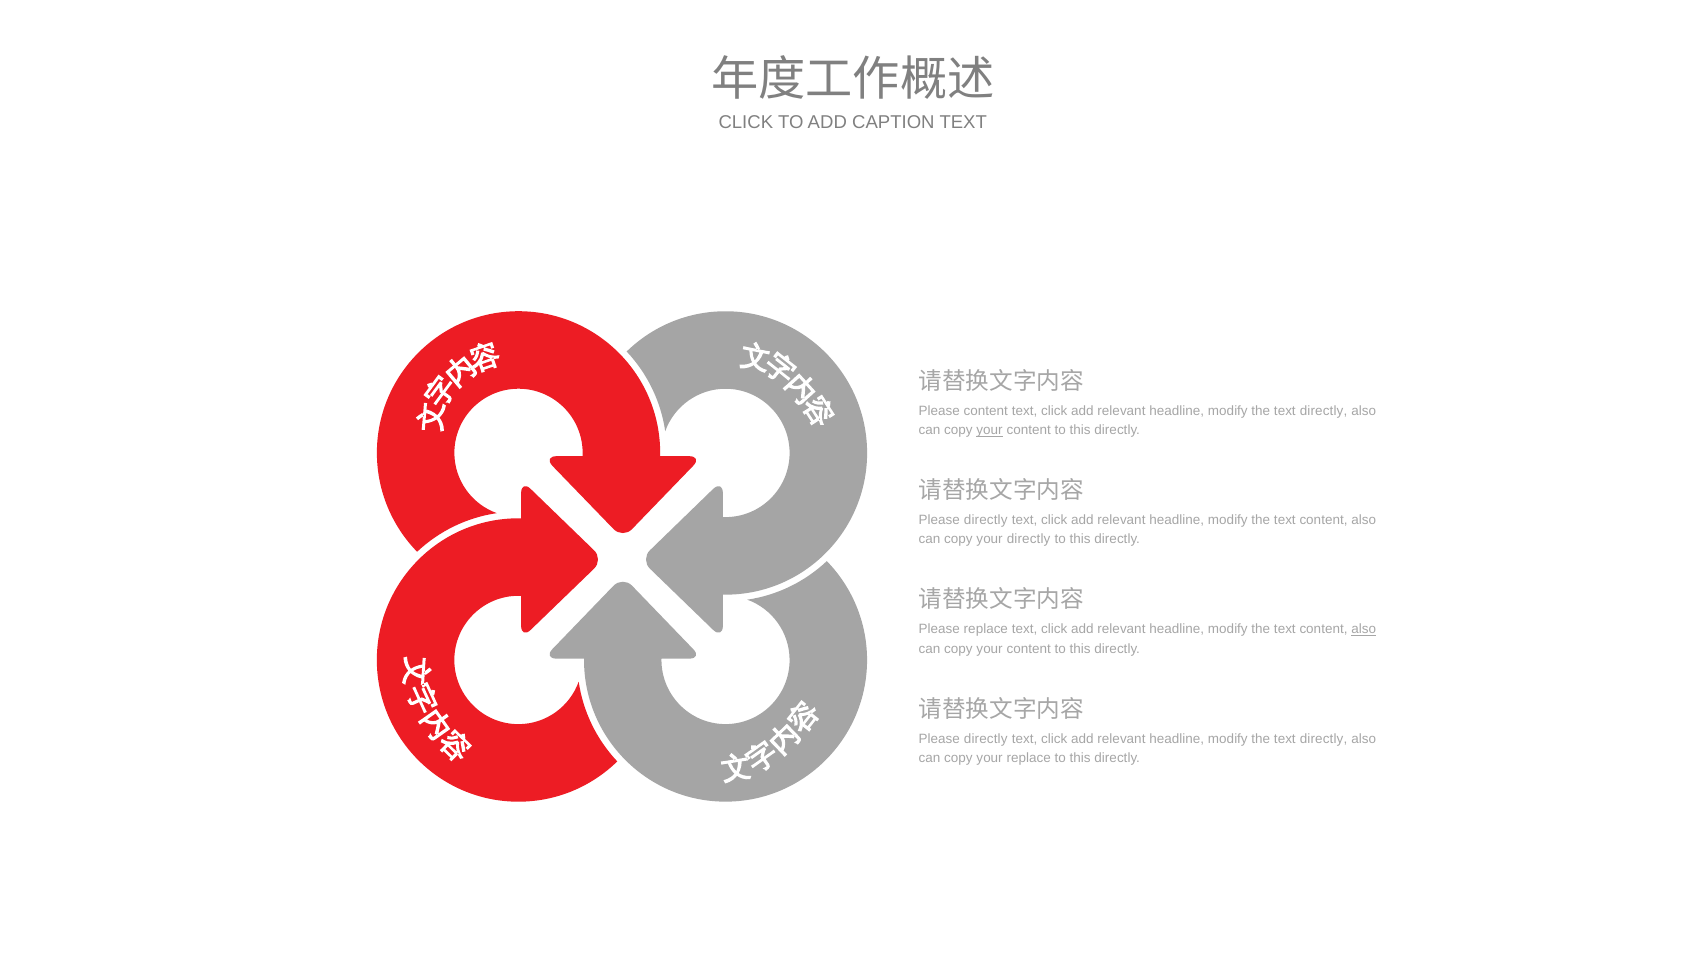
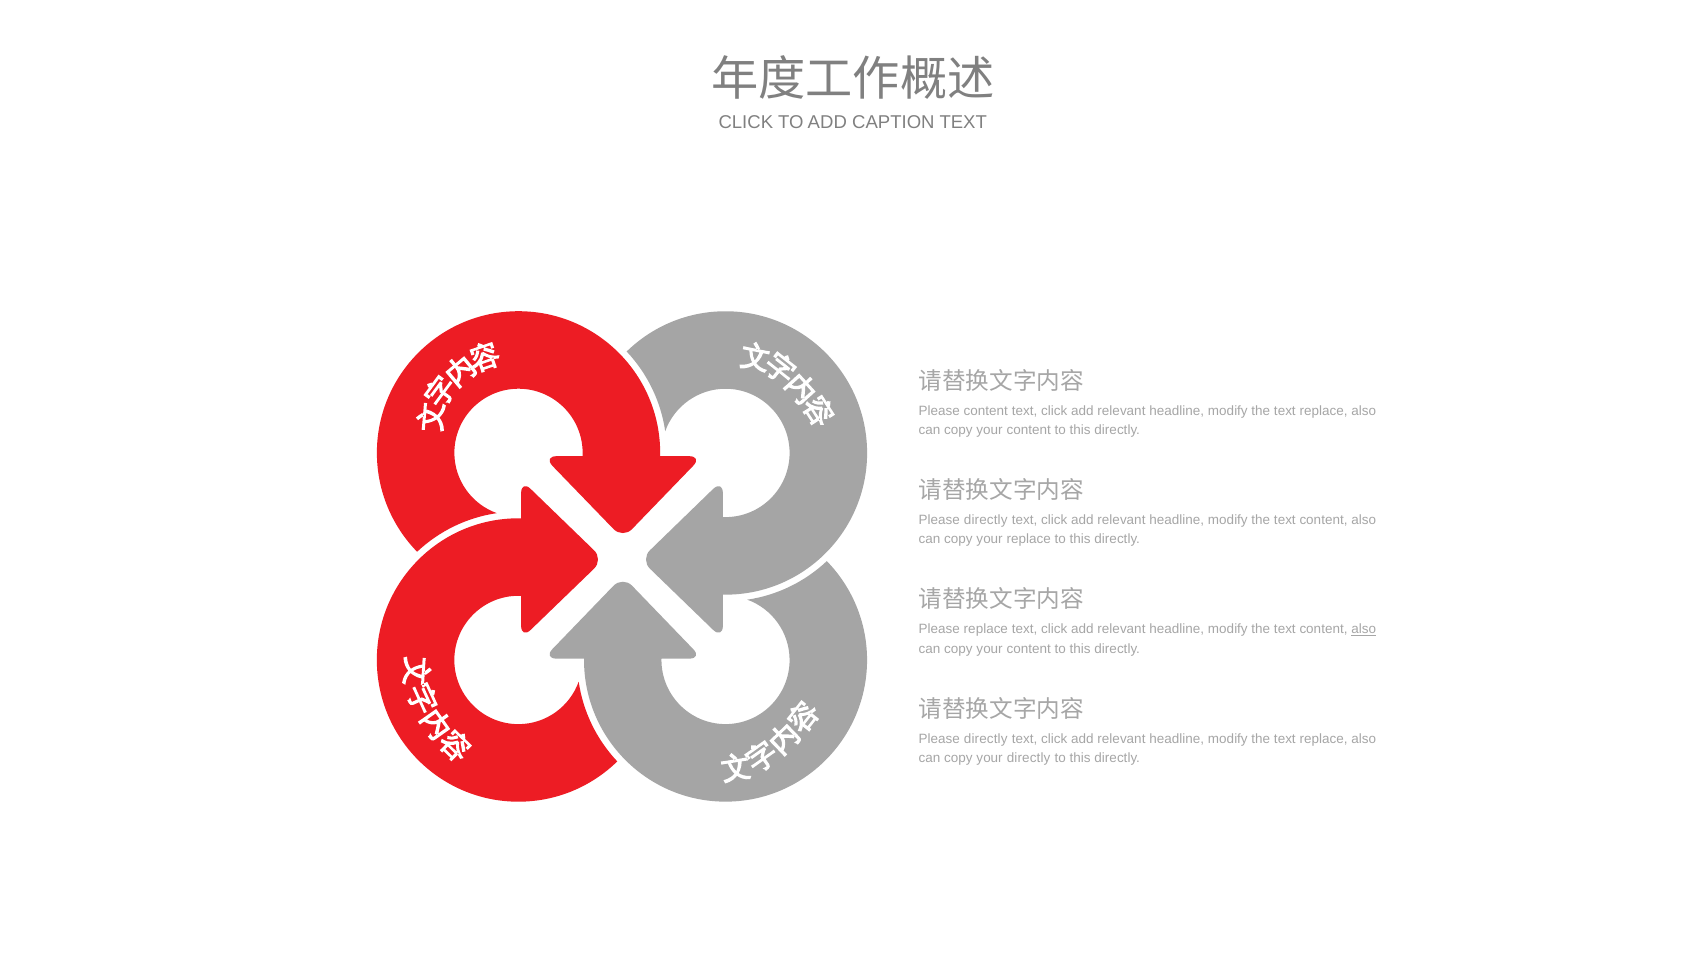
directly: directly -> replace (1324, 411)
your underline: present -> none (990, 430)
your directly: directly -> replace (1029, 539)
directly: directly -> replace (1324, 738)
your replace: replace -> directly (1029, 758)
